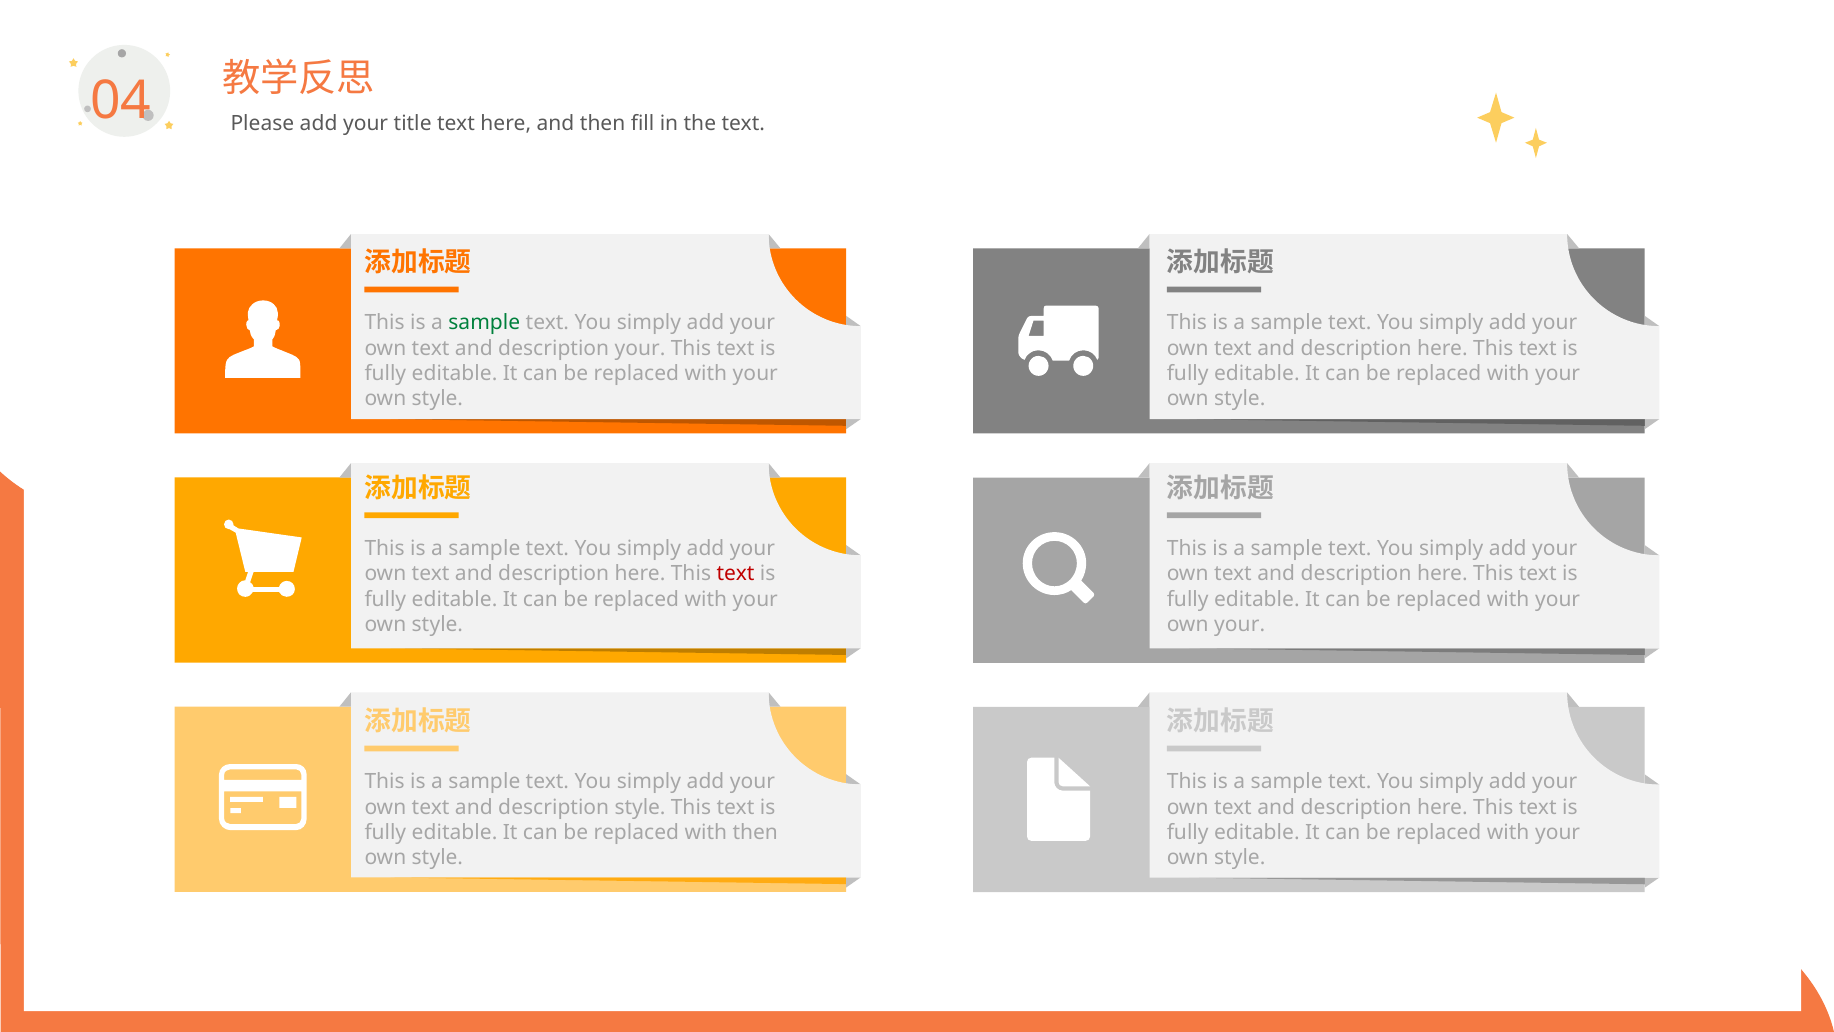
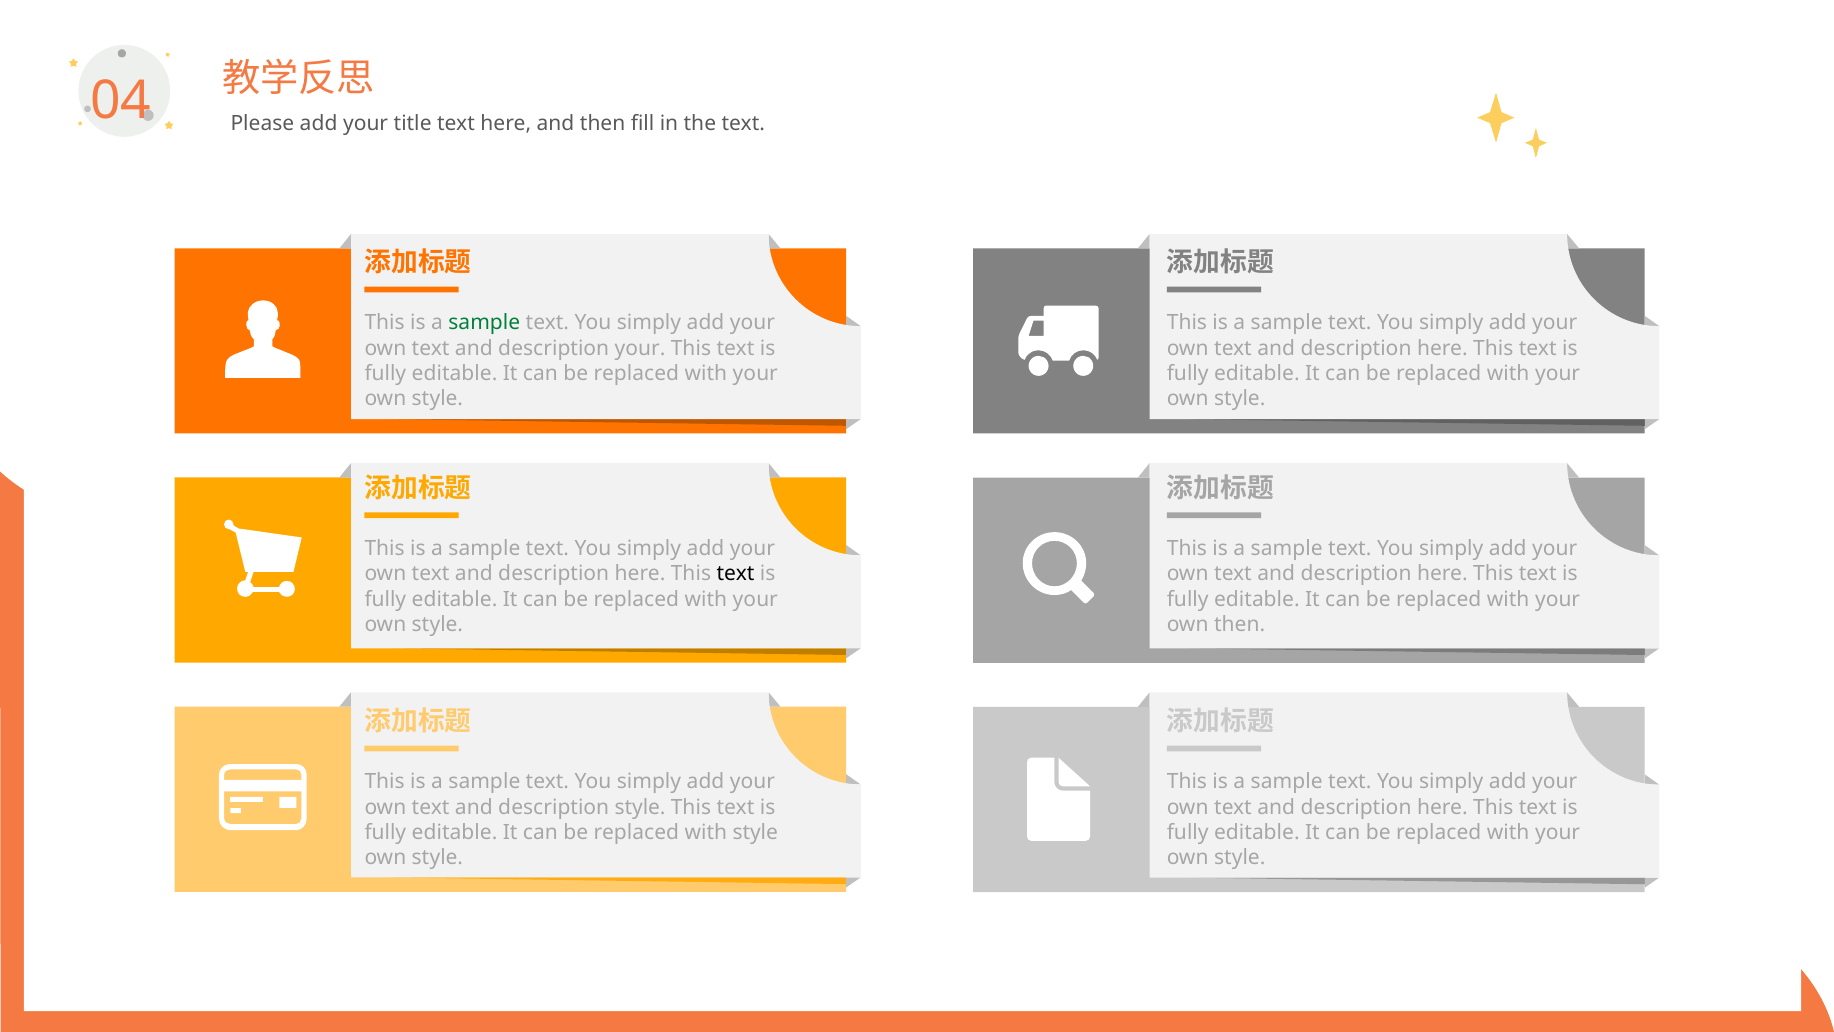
text colour: red -> black (736, 574)
own your: your -> then (1240, 624)
with then: then -> style (755, 832)
